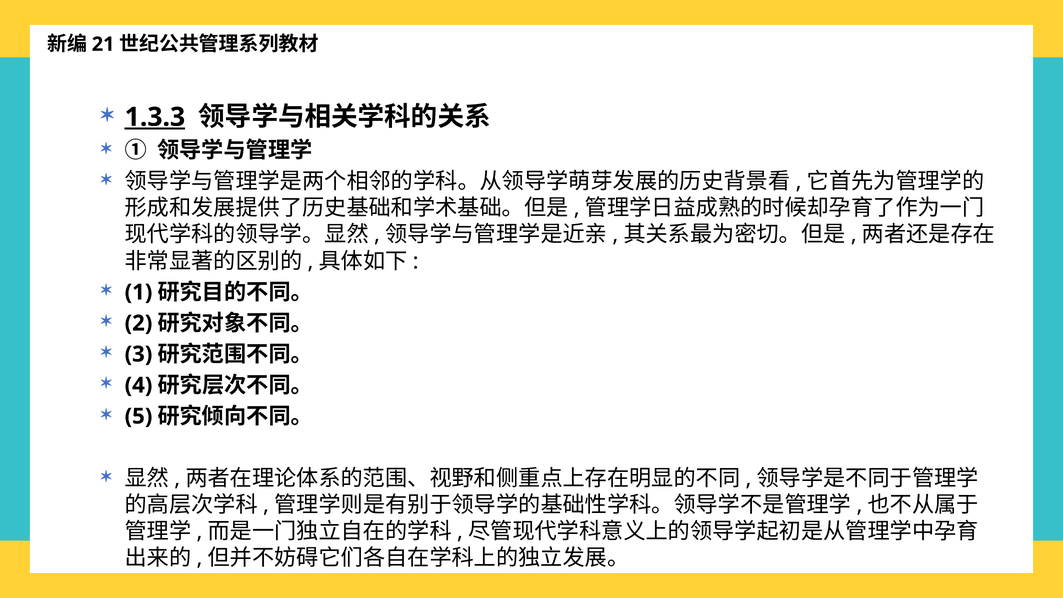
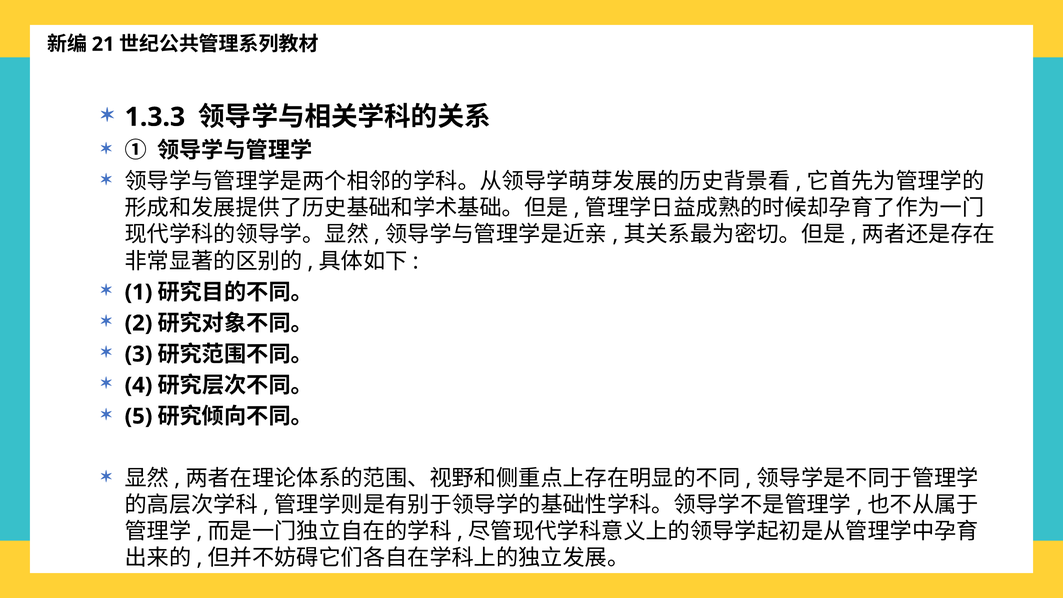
1.3.3 underline: present -> none (155, 117)
